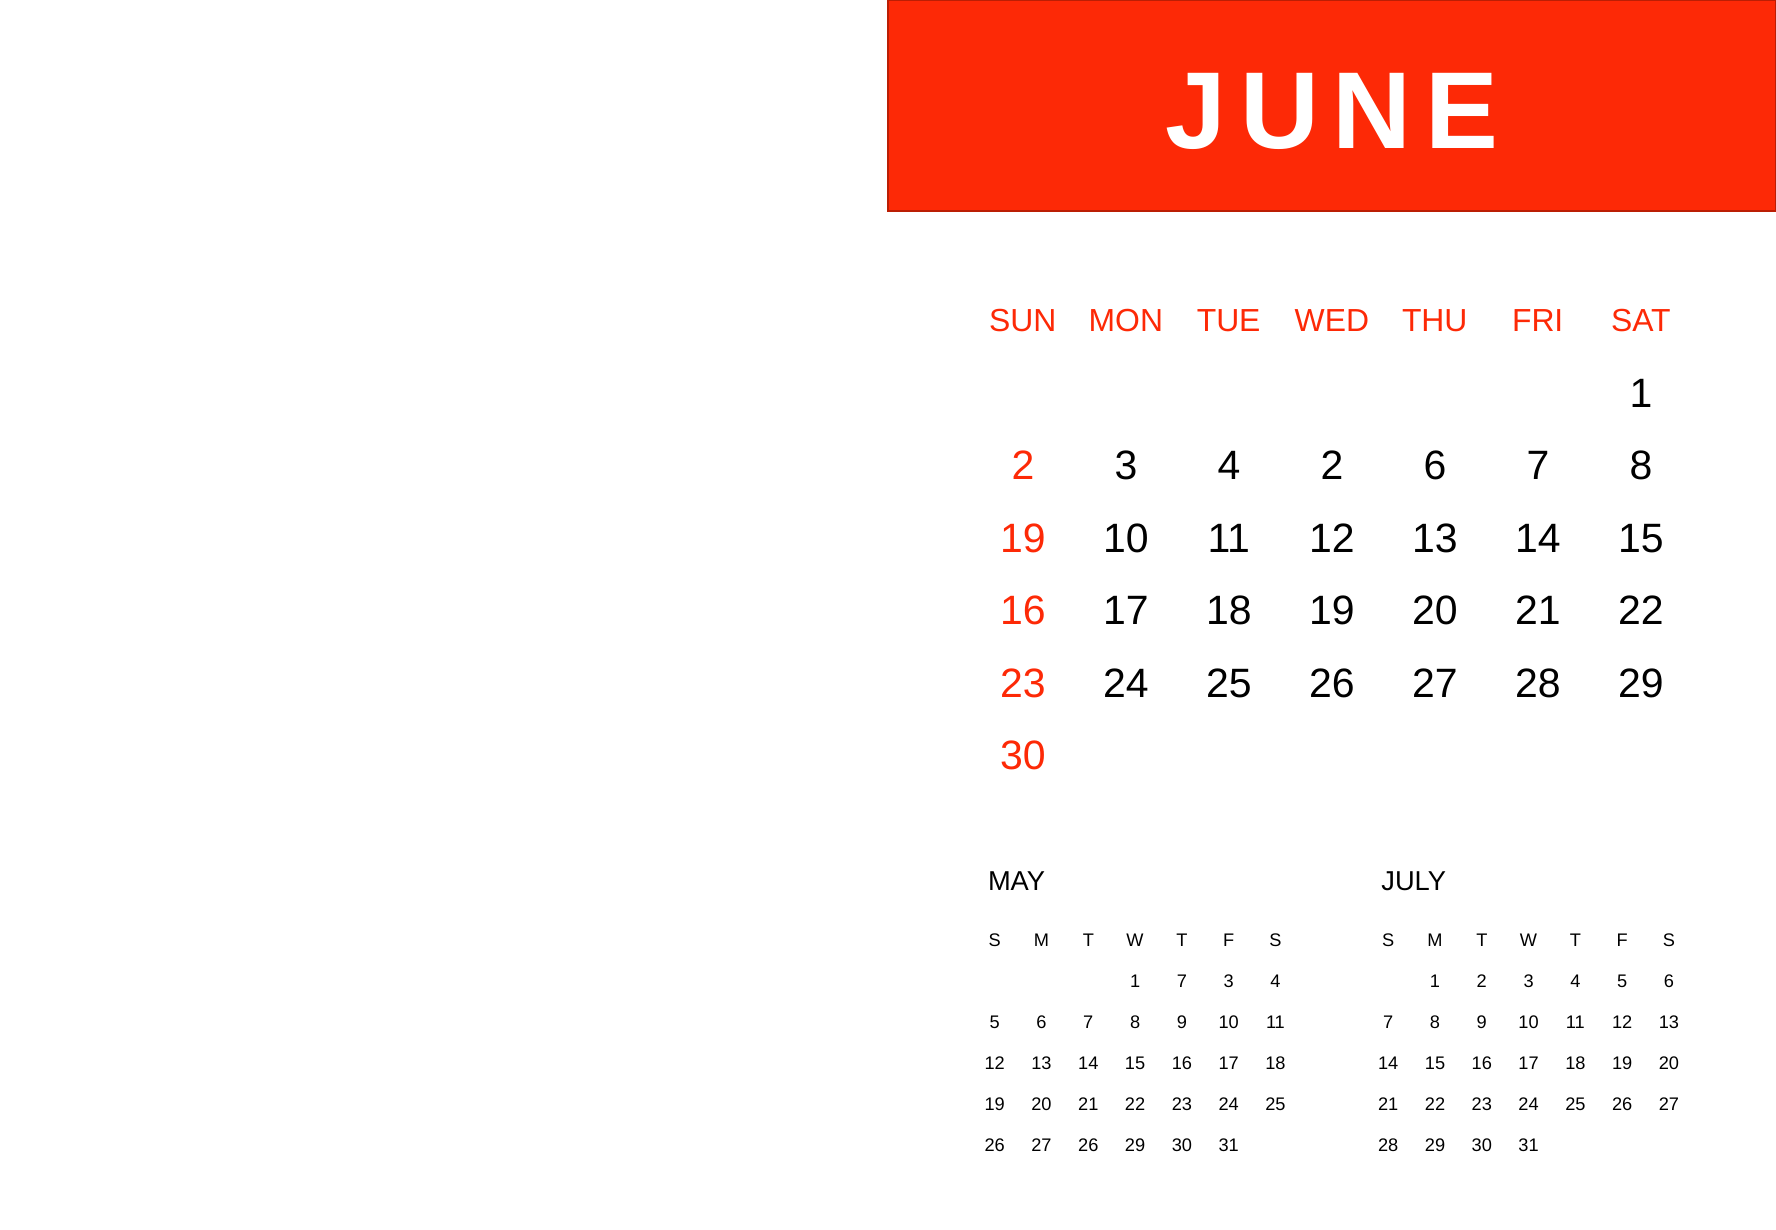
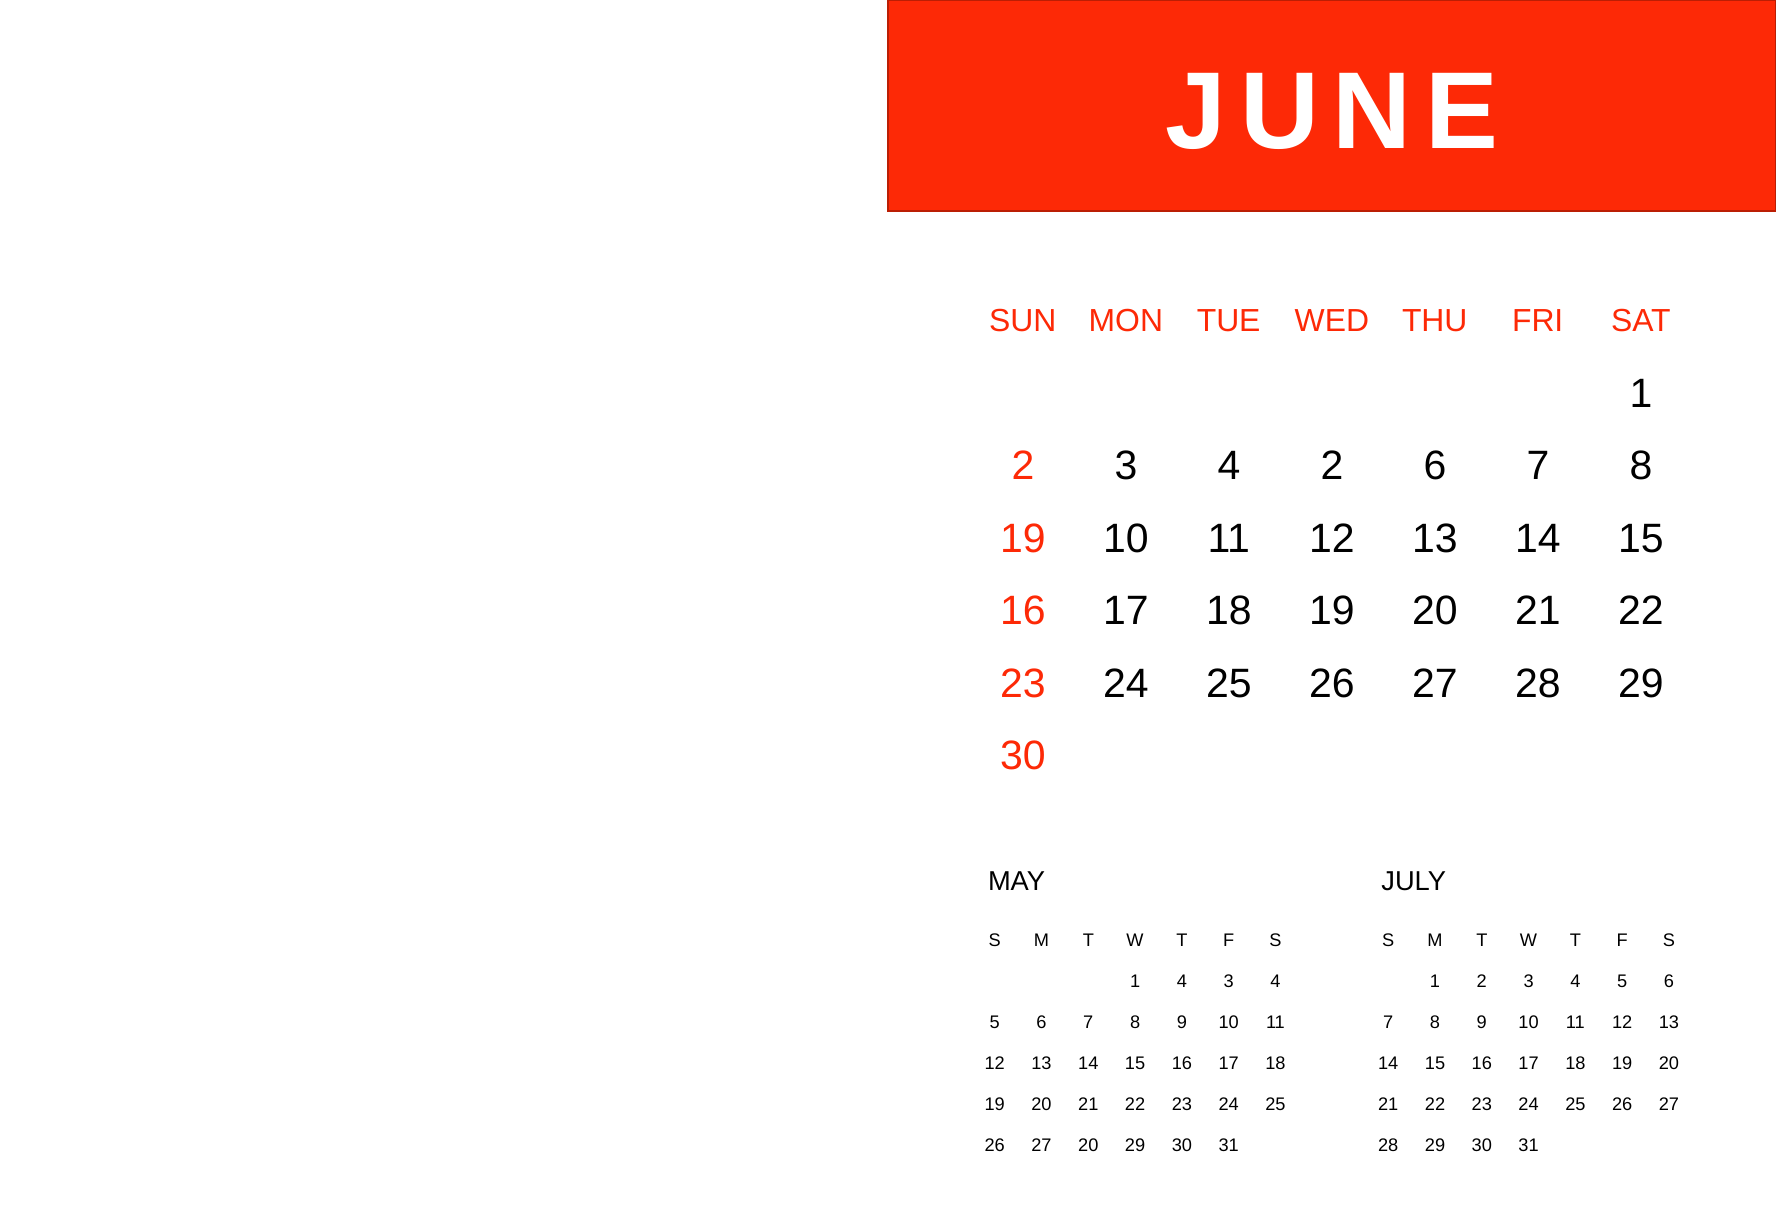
1 7: 7 -> 4 (1182, 981)
27 26: 26 -> 20 (1088, 1145)
